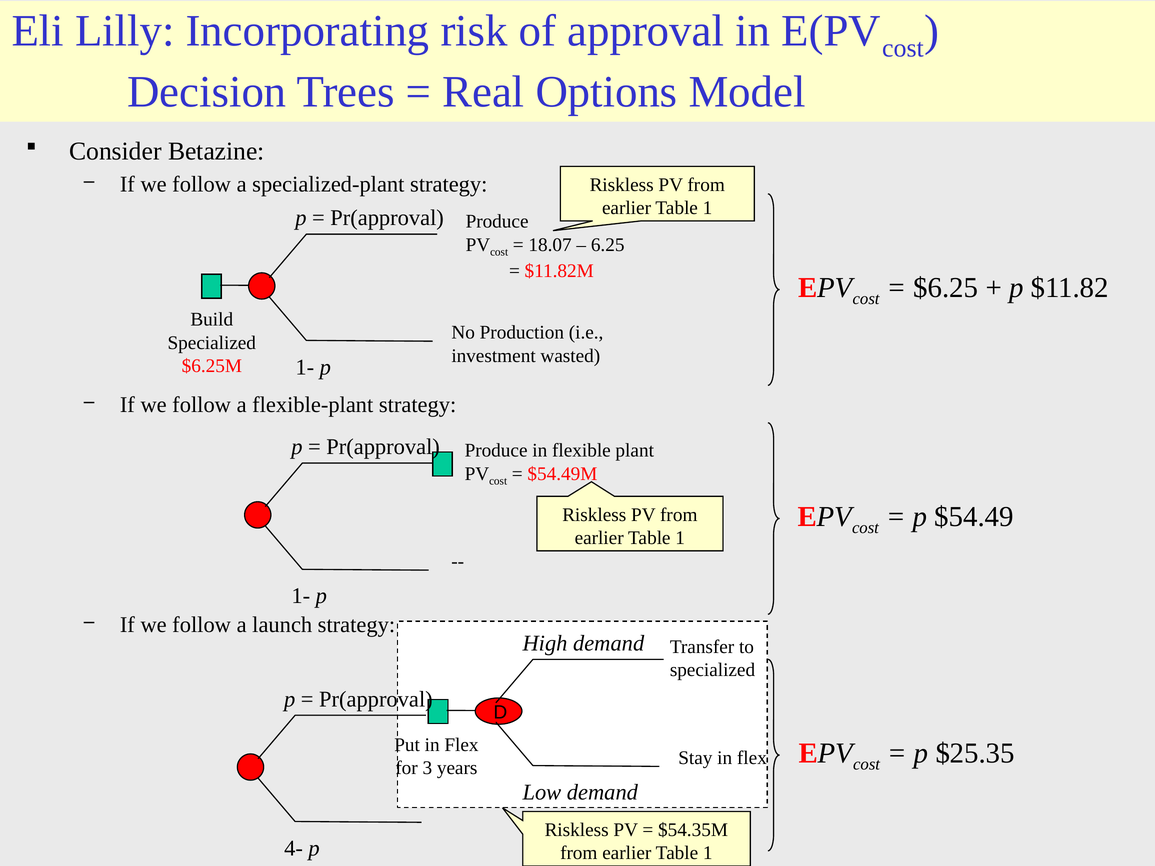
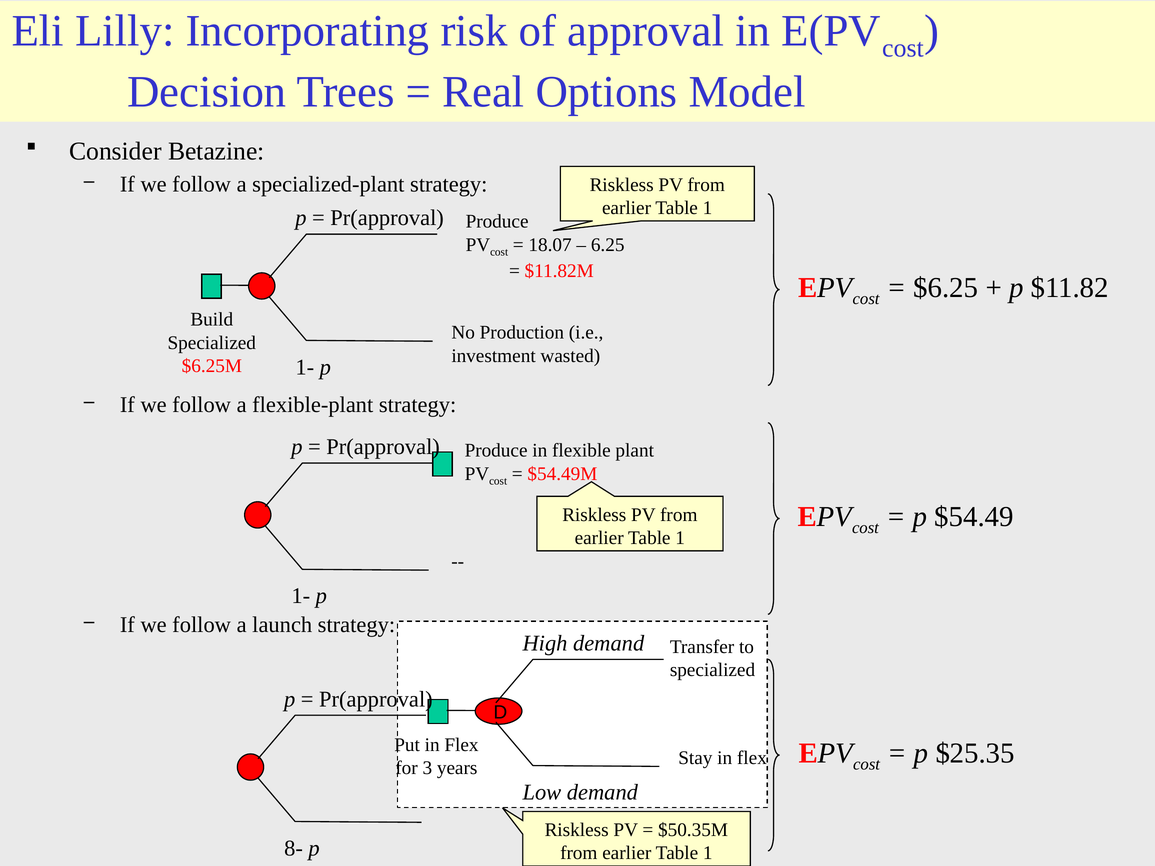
$54.35M: $54.35M -> $50.35M (693, 830)
4-: 4- -> 8- (294, 848)
